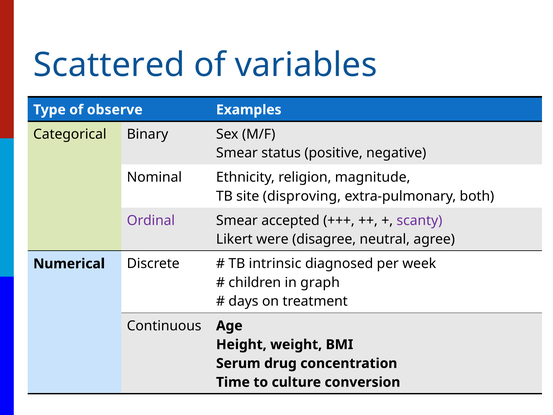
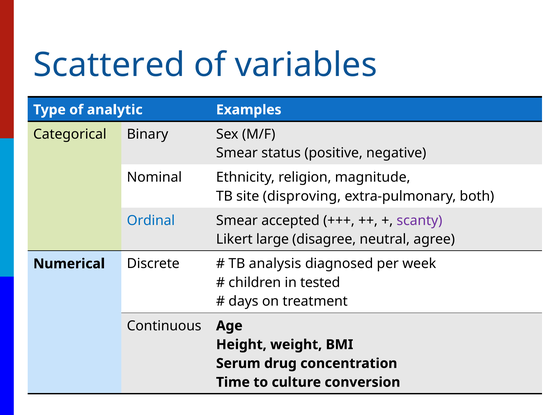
observe: observe -> analytic (115, 110)
Ordinal colour: purple -> blue (151, 220)
were: were -> large (273, 239)
intrinsic: intrinsic -> analysis (275, 264)
graph: graph -> tested (320, 282)
